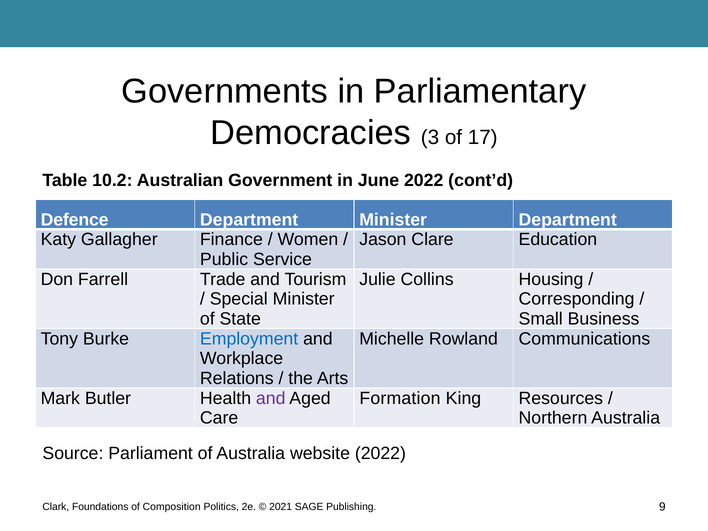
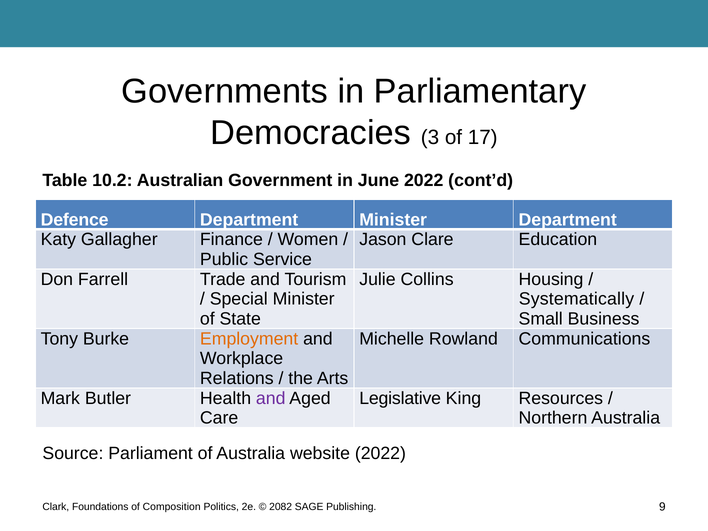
Corresponding: Corresponding -> Systematically (576, 299)
Employment colour: blue -> orange (249, 339)
Formation: Formation -> Legislative (400, 398)
2021: 2021 -> 2082 (281, 507)
